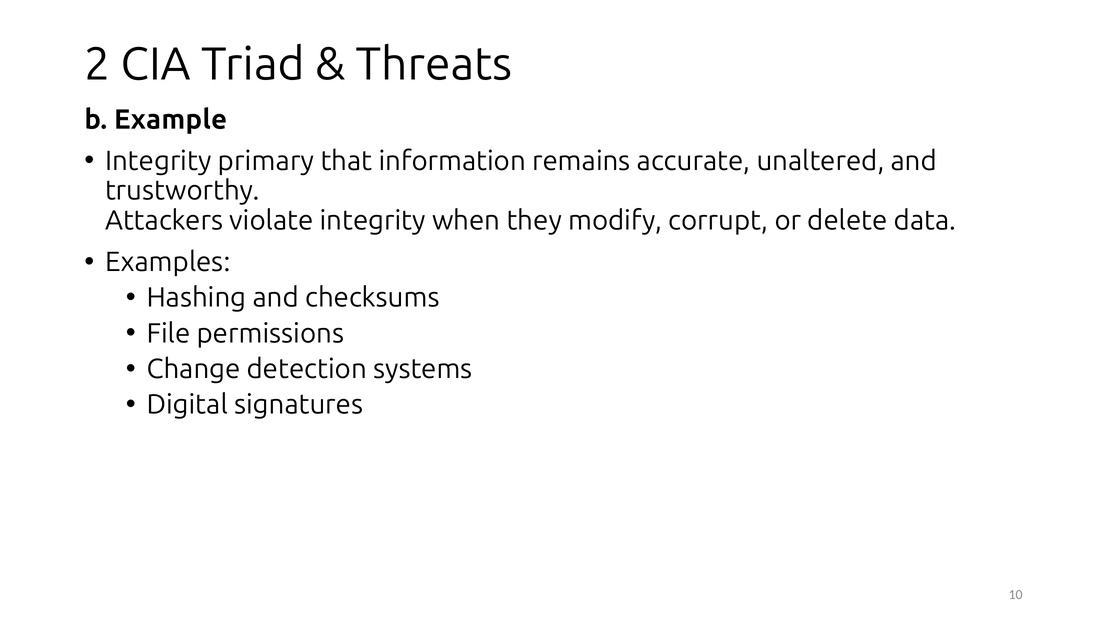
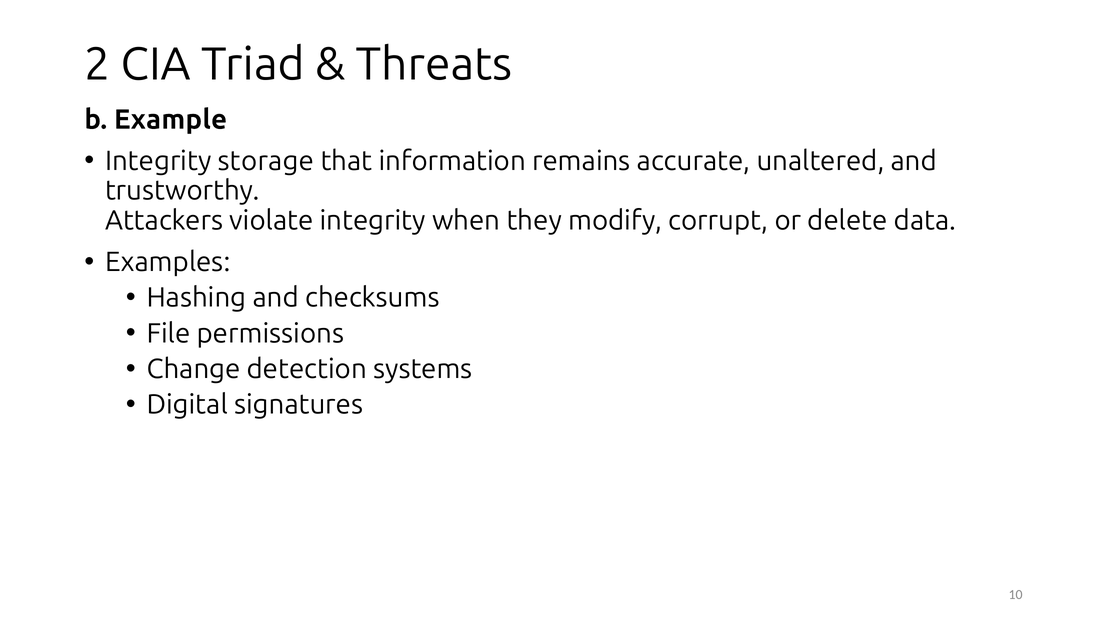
primary: primary -> storage (266, 161)
